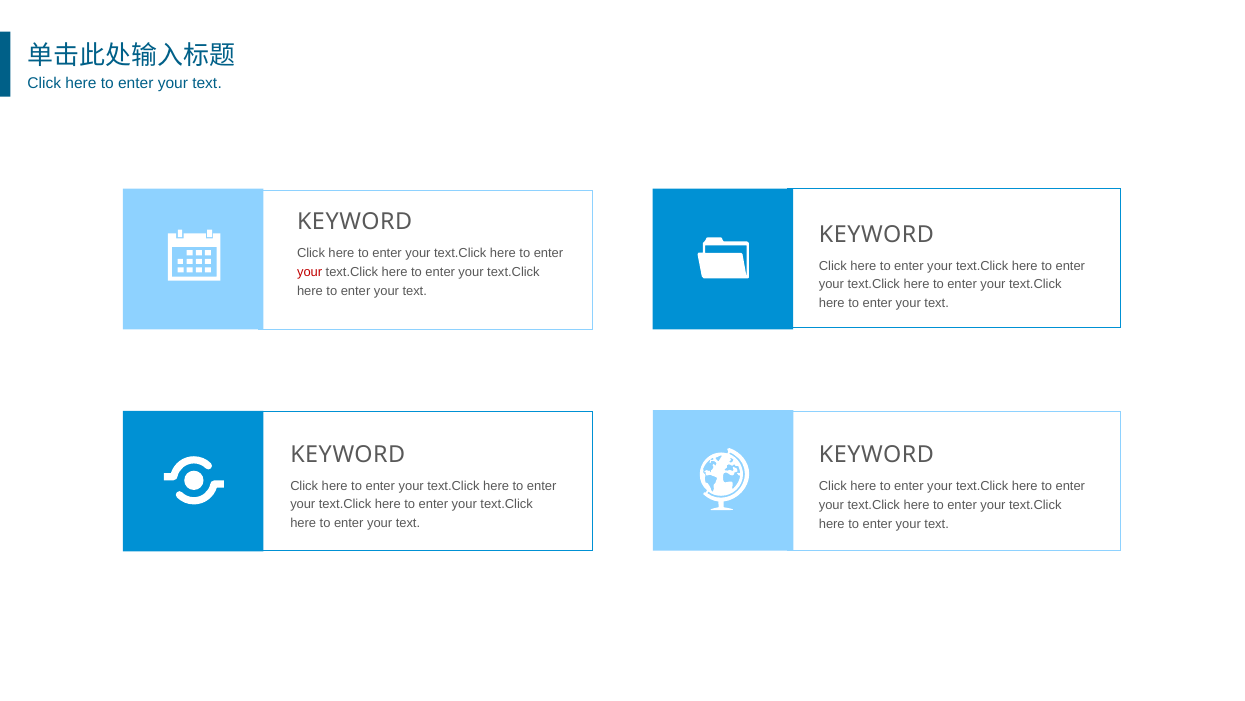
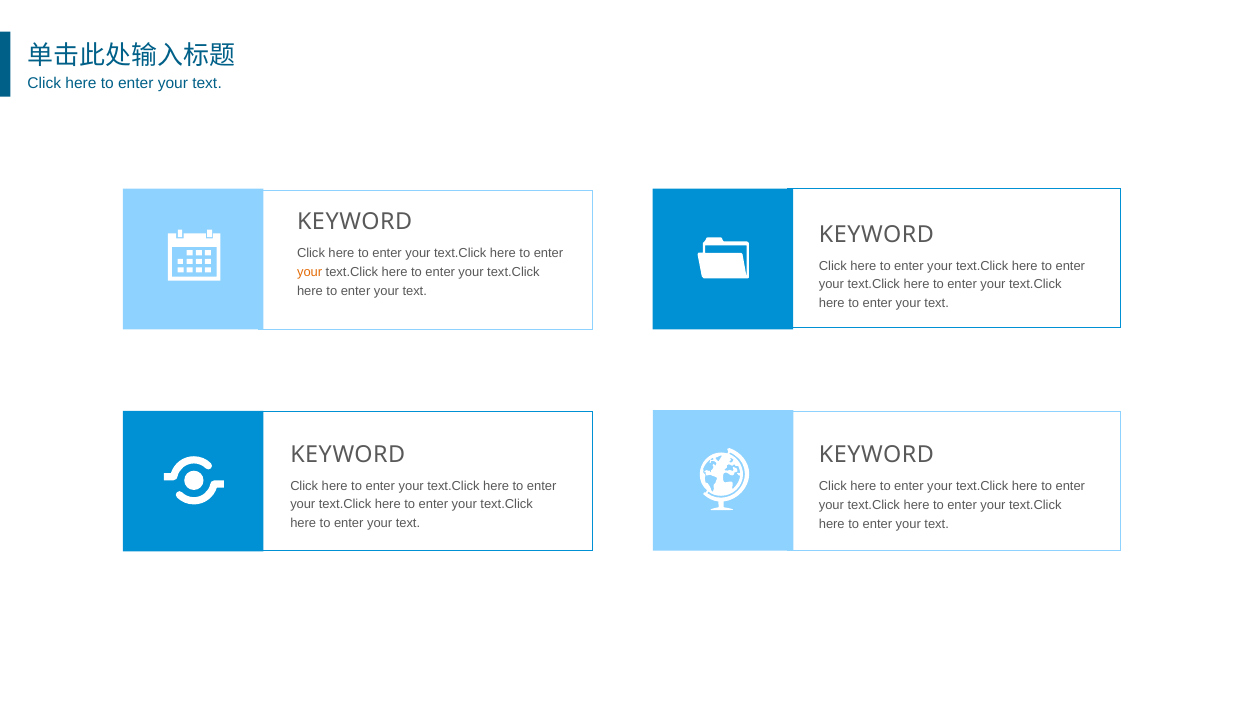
your colour: red -> orange (310, 272)
